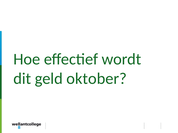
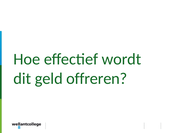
oktober: oktober -> offreren (97, 79)
